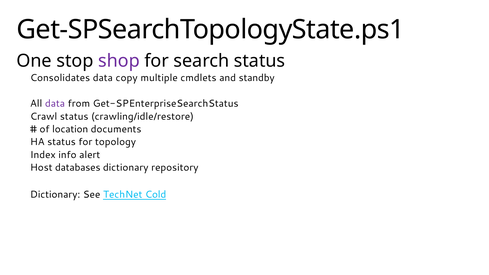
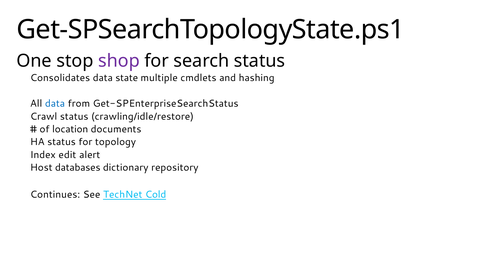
copy: copy -> state (127, 78)
standby: standby -> hashing (257, 78)
data colour: purple -> blue (55, 104)
info: info -> edit (67, 155)
Dictionary: Dictionary -> Continues (55, 194)
